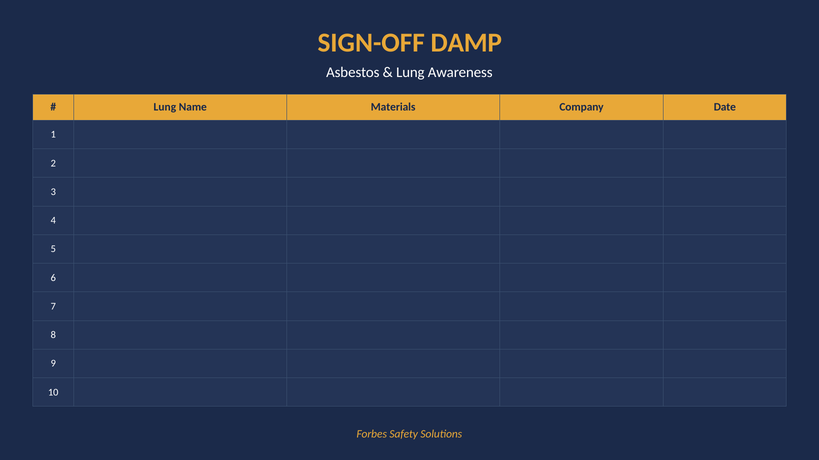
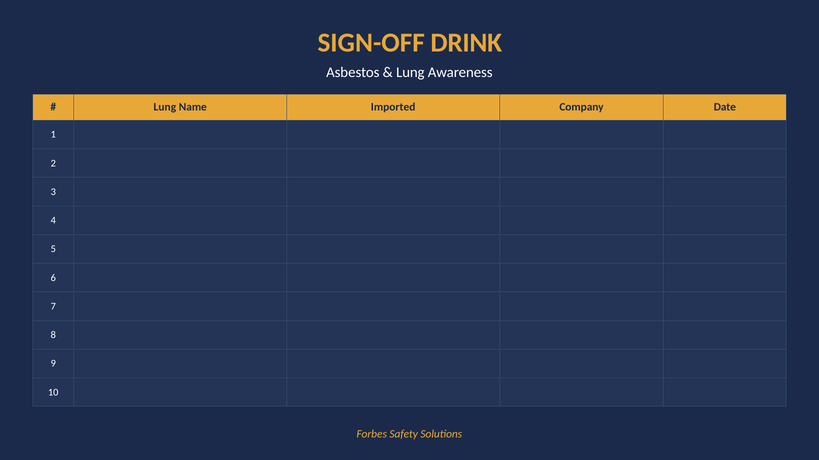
DAMP: DAMP -> DRINK (466, 43)
Materials: Materials -> Imported (393, 107)
